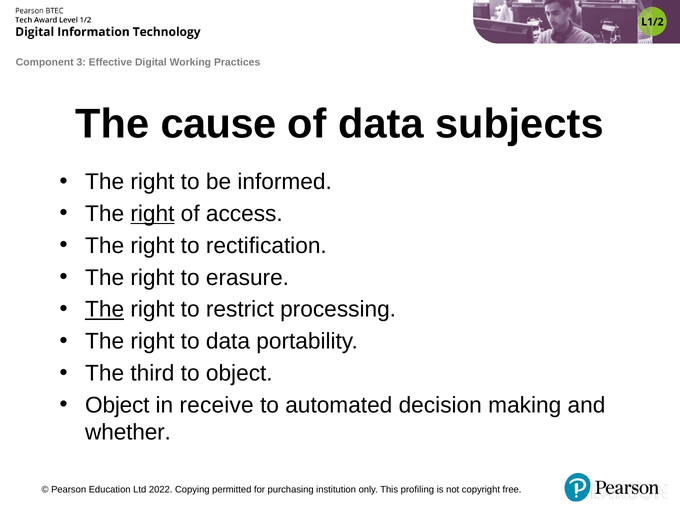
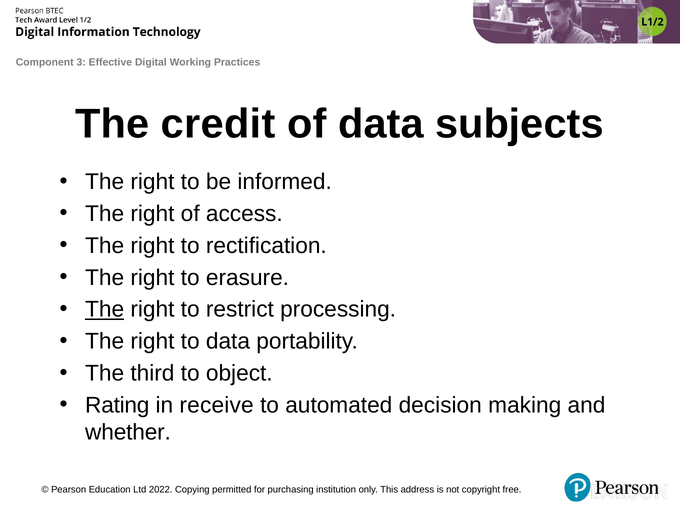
cause: cause -> credit (218, 124)
right underline: present -> none (152, 214)
Object: Object -> Rating (117, 405)
profiling: profiling -> address (417, 490)
